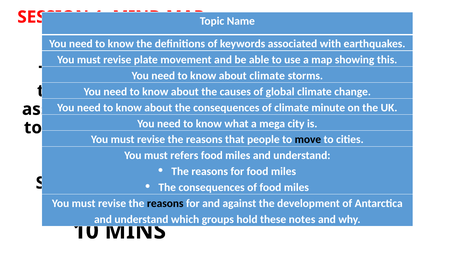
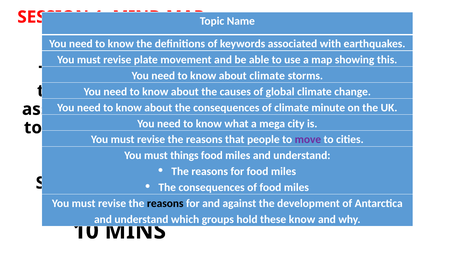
move colour: black -> purple (308, 140)
refers: refers -> things (184, 156)
these notes: notes -> know (302, 219)
